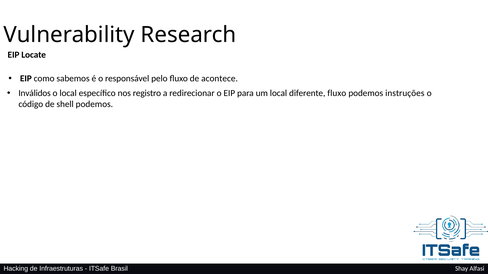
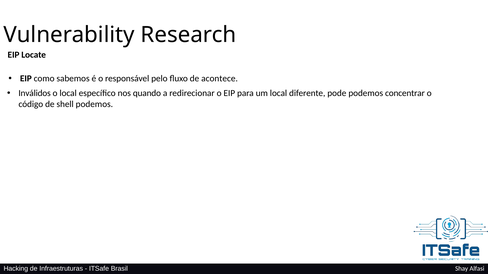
registro: registro -> quando (147, 93)
diferente fluxo: fluxo -> pode (337, 93)
instruções: instruções -> concentrar (405, 93)
